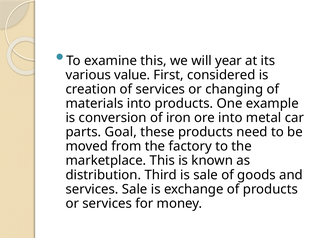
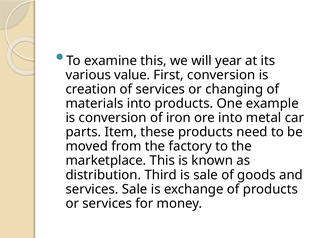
First considered: considered -> conversion (221, 75)
Goal: Goal -> Item (121, 132)
